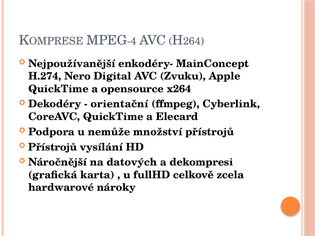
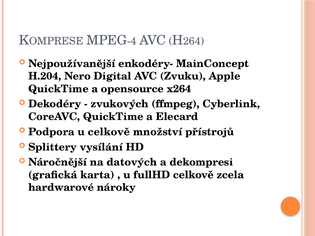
H.274: H.274 -> H.204 (45, 76)
orientační: orientační -> zvukových (120, 104)
u nemůže: nemůže -> celkově (109, 132)
Přístrojů: Přístrojů -> Splittery (53, 147)
